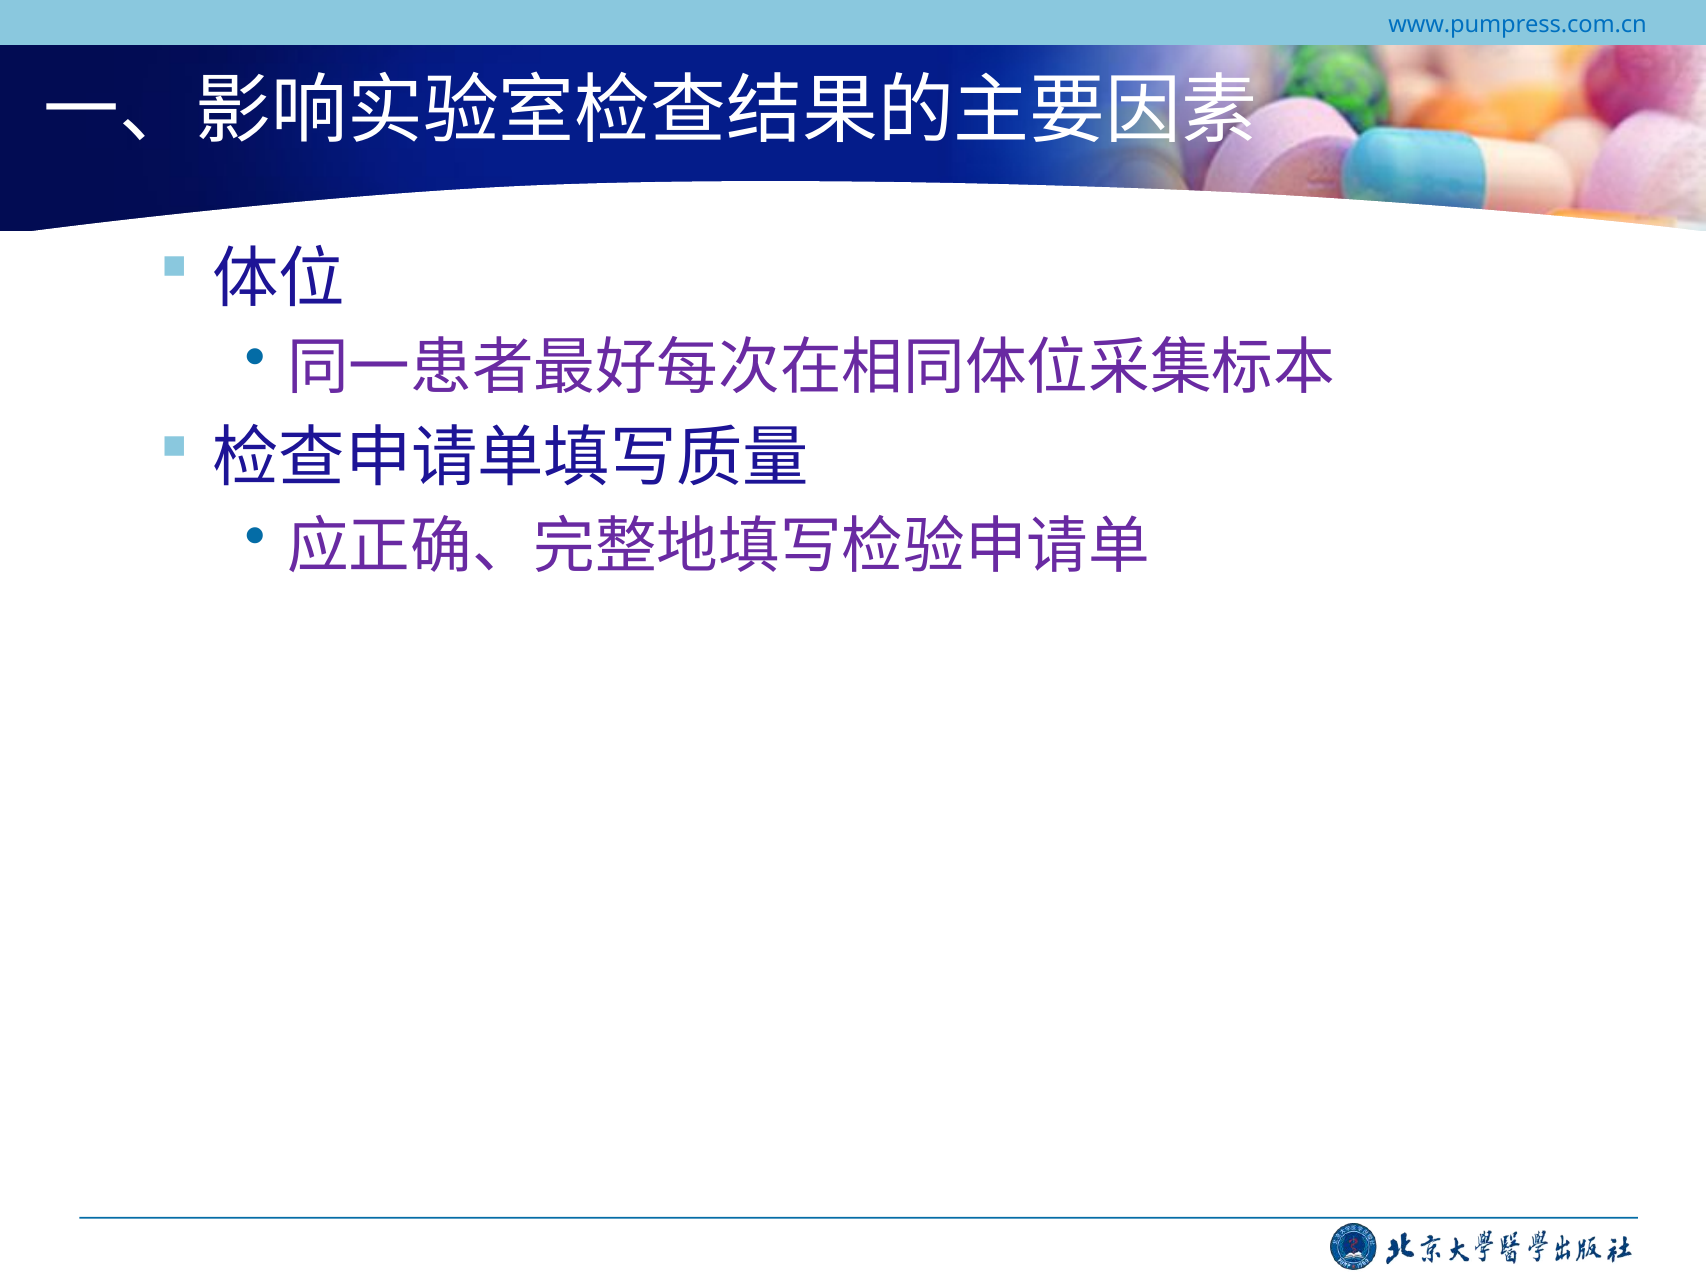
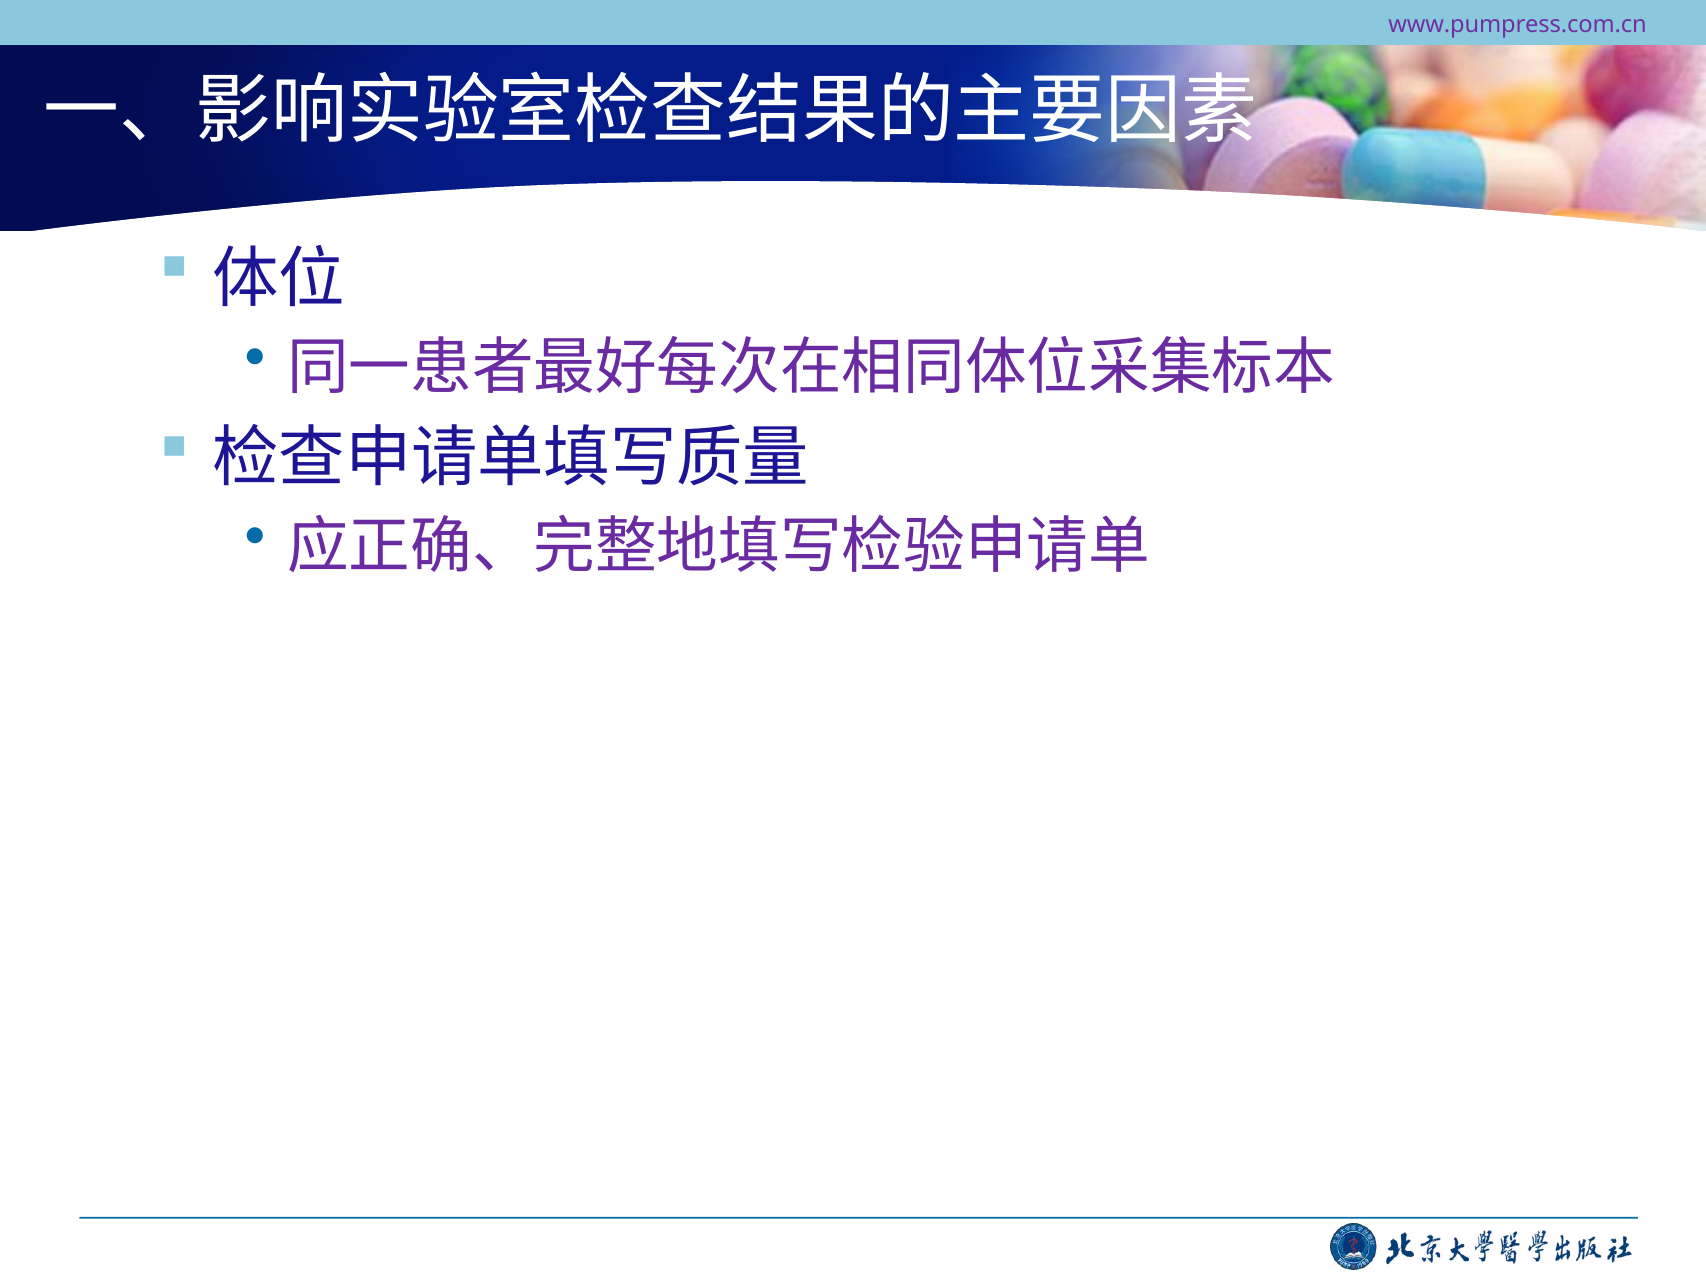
www.pumpress.com.cn colour: blue -> purple (1518, 24)
